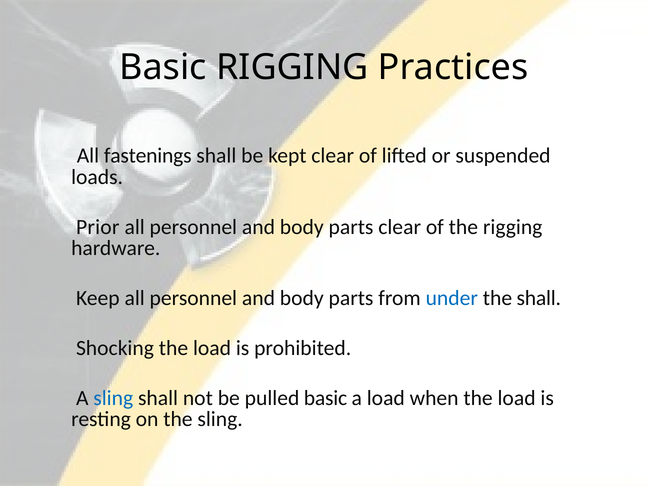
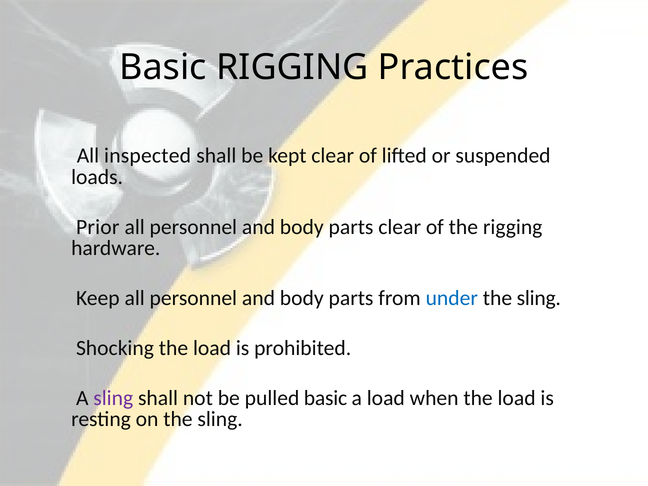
fastenings: fastenings -> inspected (148, 156)
shall: shall -> sling (539, 298)
sling colour: blue -> purple (113, 398)
